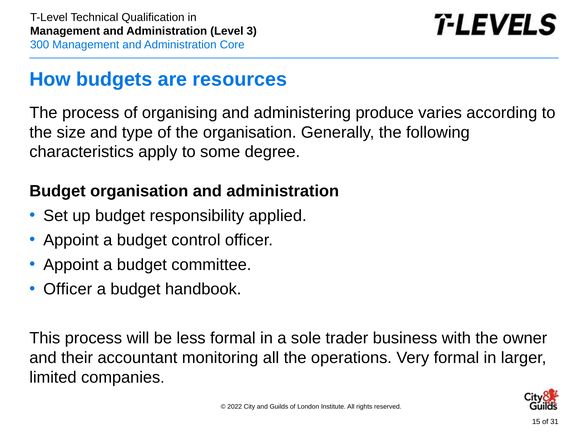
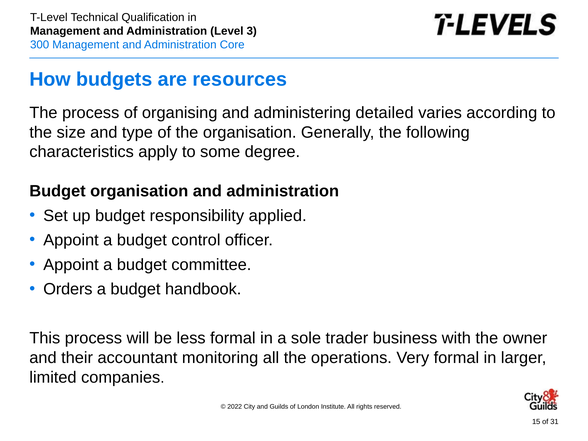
produce: produce -> detailed (385, 113)
Officer: Officer -> Orders (68, 289)
